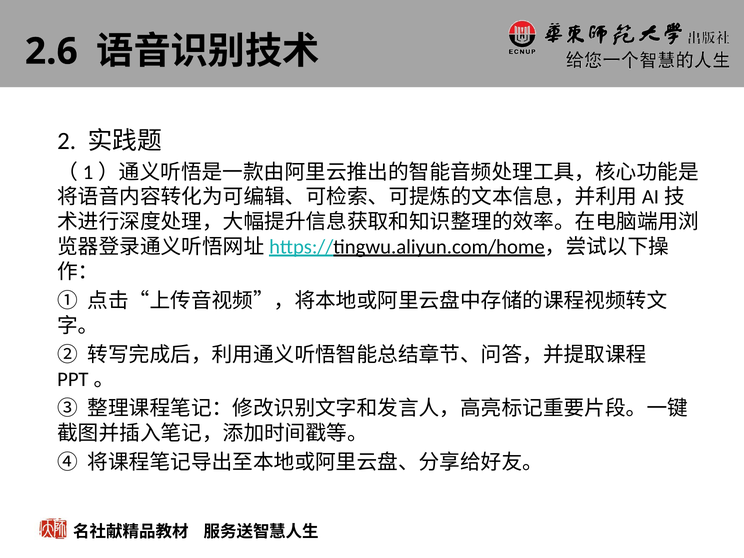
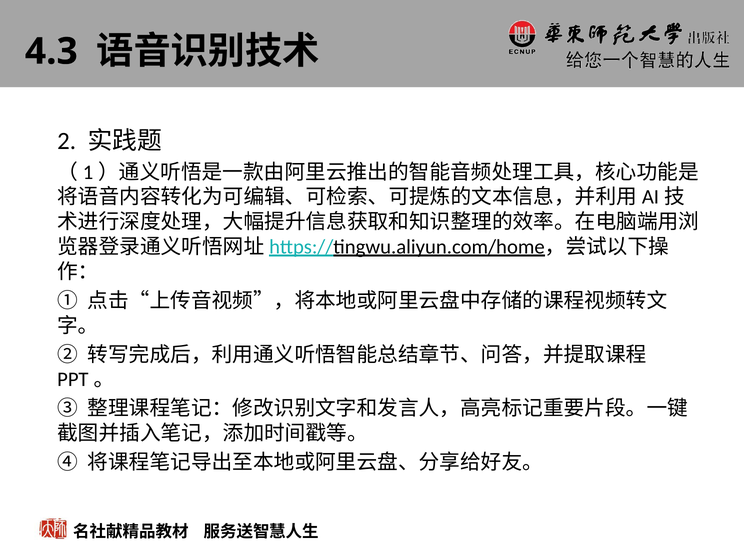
2.6: 2.6 -> 4.3 (51, 51)
